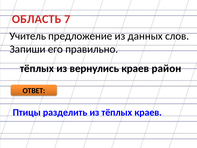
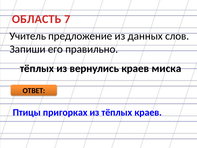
район: район -> миска (166, 68)
разделить: разделить -> пригорках (65, 112)
